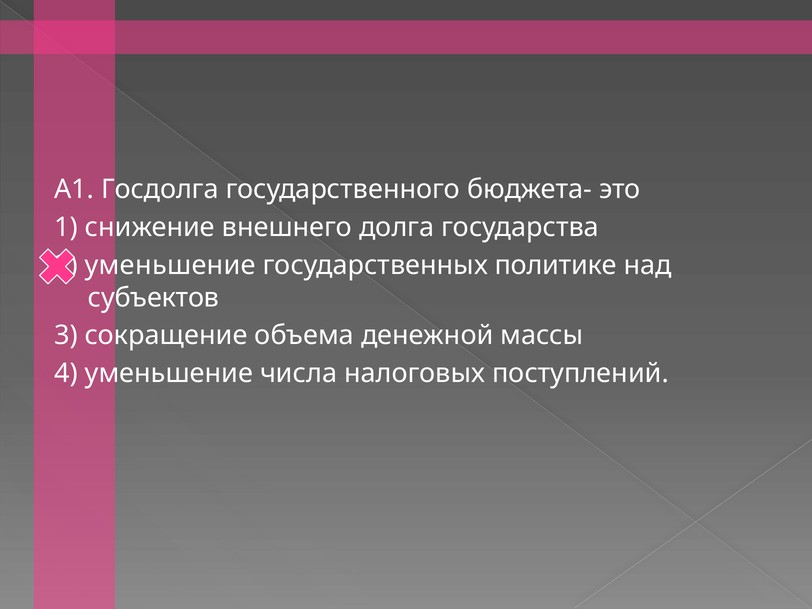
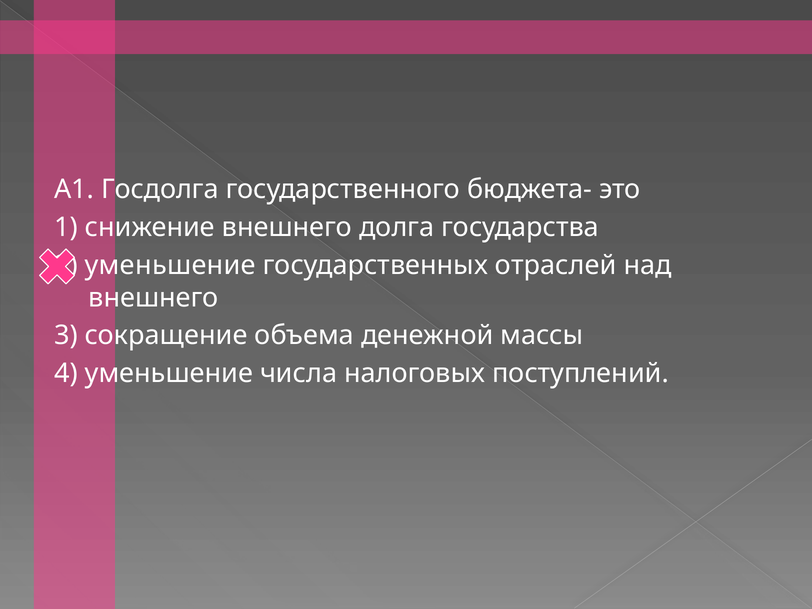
политике: политике -> отраслей (556, 265)
субъектов: субъектов -> внешнего (153, 298)
